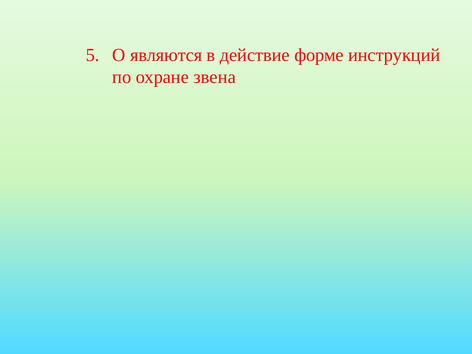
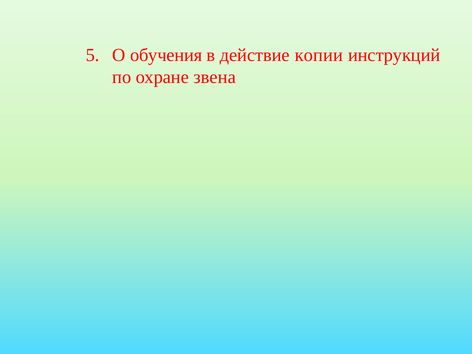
являются: являются -> обучения (166, 55)
форме: форме -> копии (319, 55)
